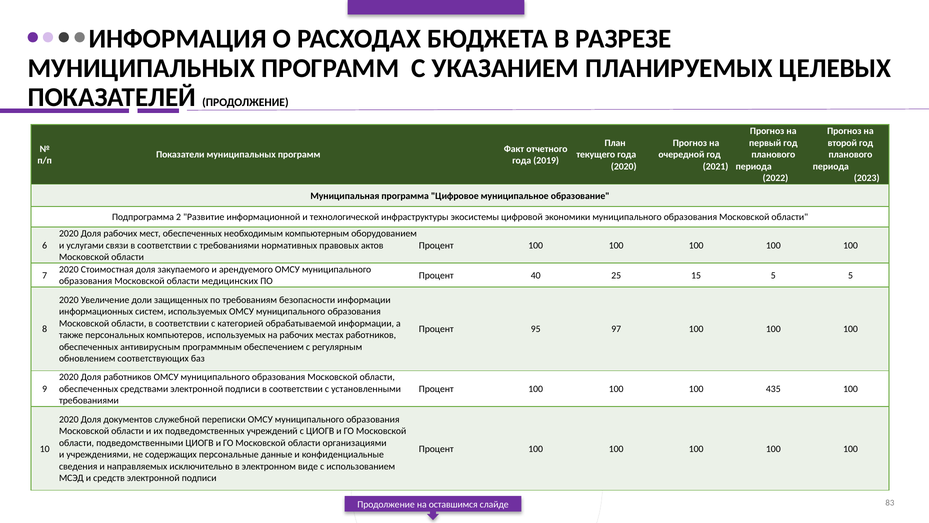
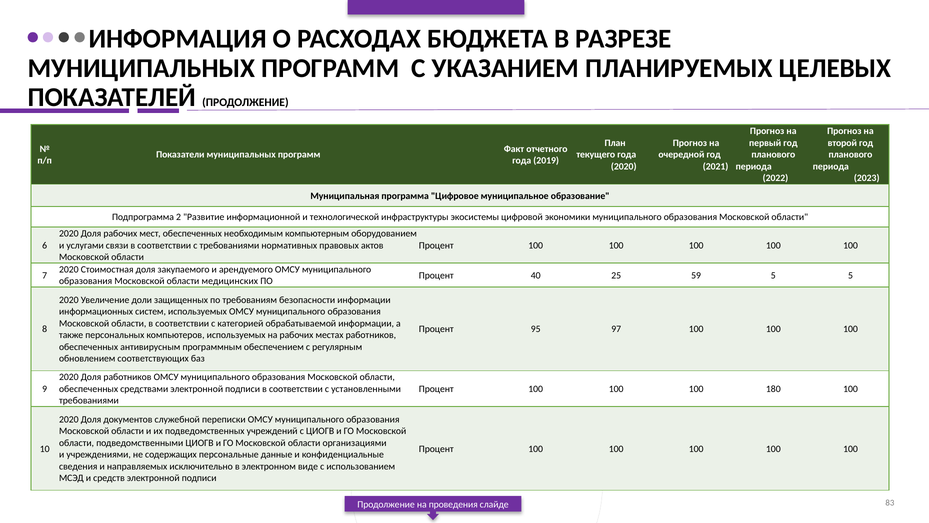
15: 15 -> 59 (696, 275)
435: 435 -> 180 (773, 389)
оставшимся: оставшимся -> проведения (453, 504)
